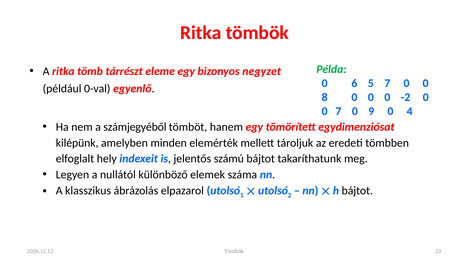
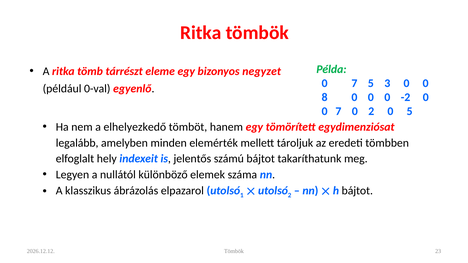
6: 6 -> 7 (354, 83)
5 7: 7 -> 3 (387, 83)
0 9: 9 -> 2 (371, 111)
0 4: 4 -> 5 (410, 111)
számjegyéből: számjegyéből -> elhelyezkedő (135, 127)
kilépünk: kilépünk -> legalább (77, 143)
